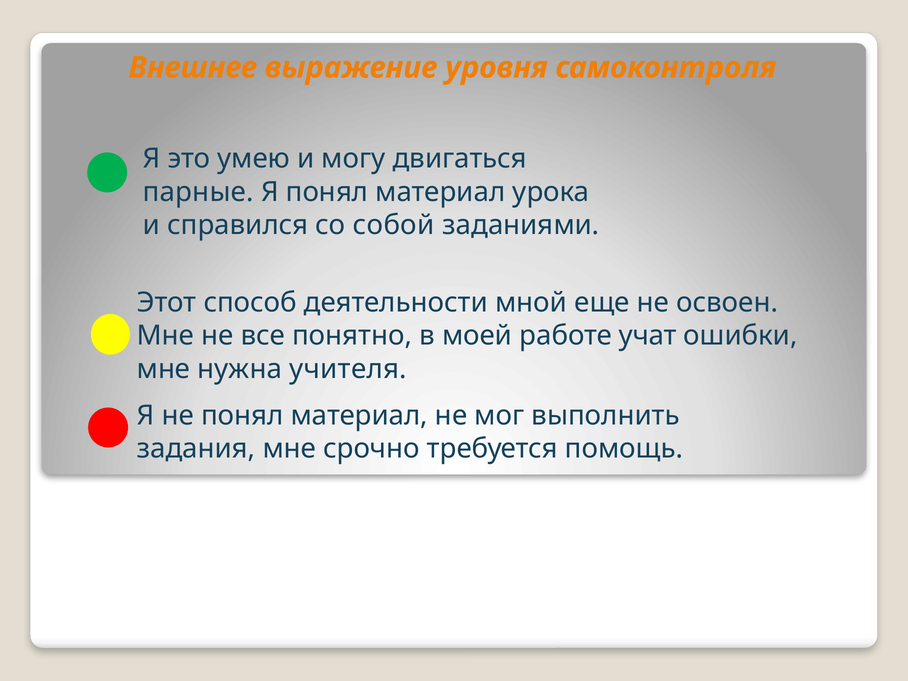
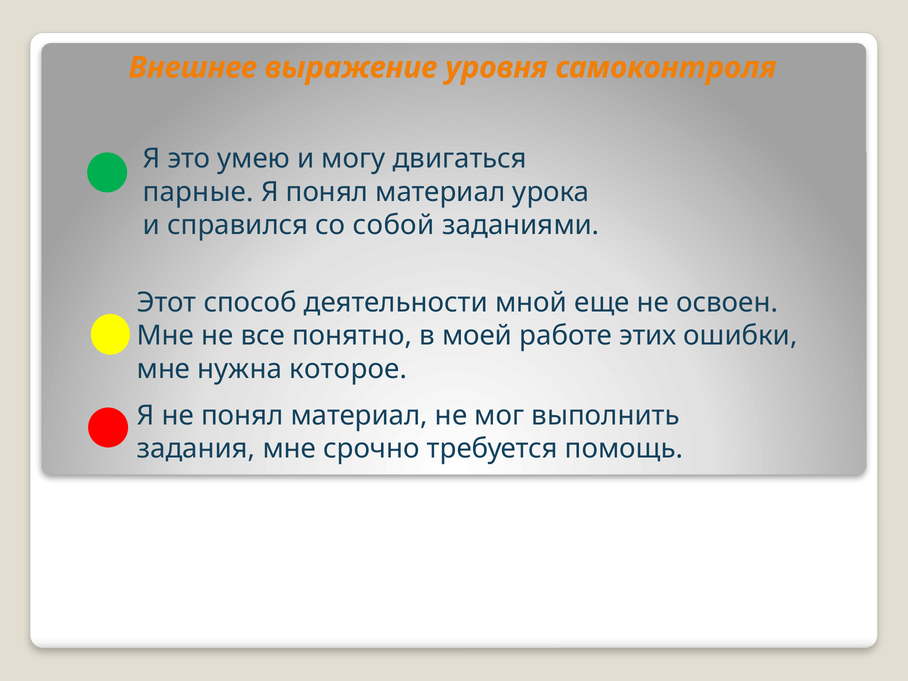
учат: учат -> этих (648, 336)
учителя: учителя -> которое (348, 369)
